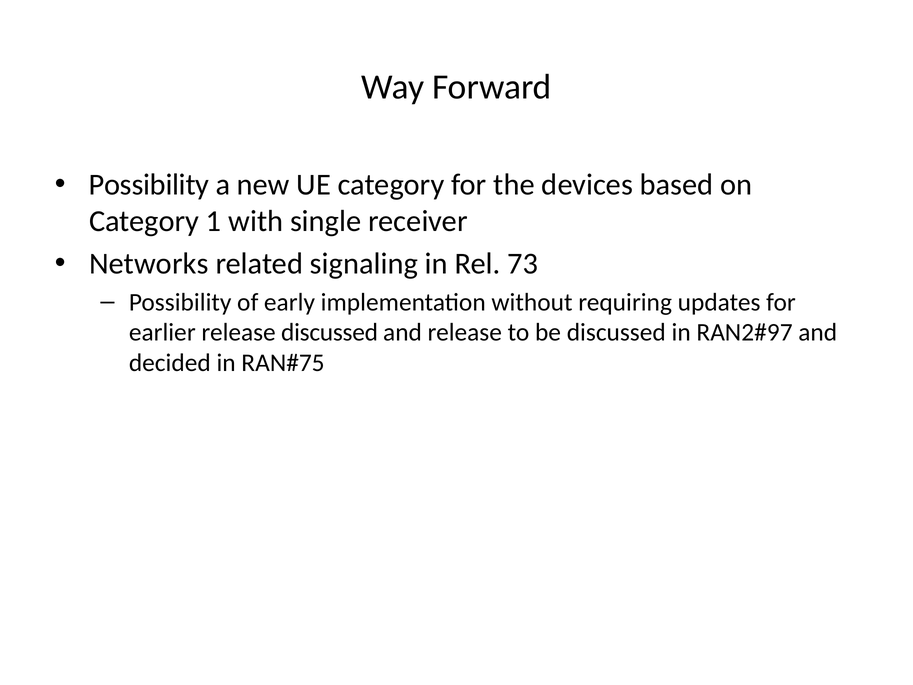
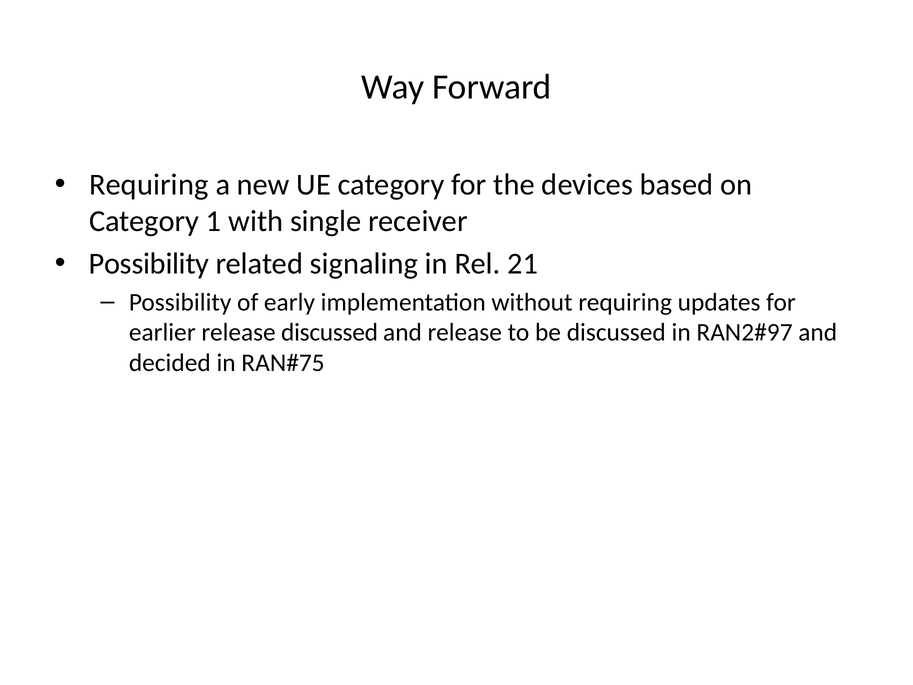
Possibility: Possibility -> Requiring (149, 185)
Networks: Networks -> Possibility (149, 264)
73: 73 -> 21 (523, 264)
